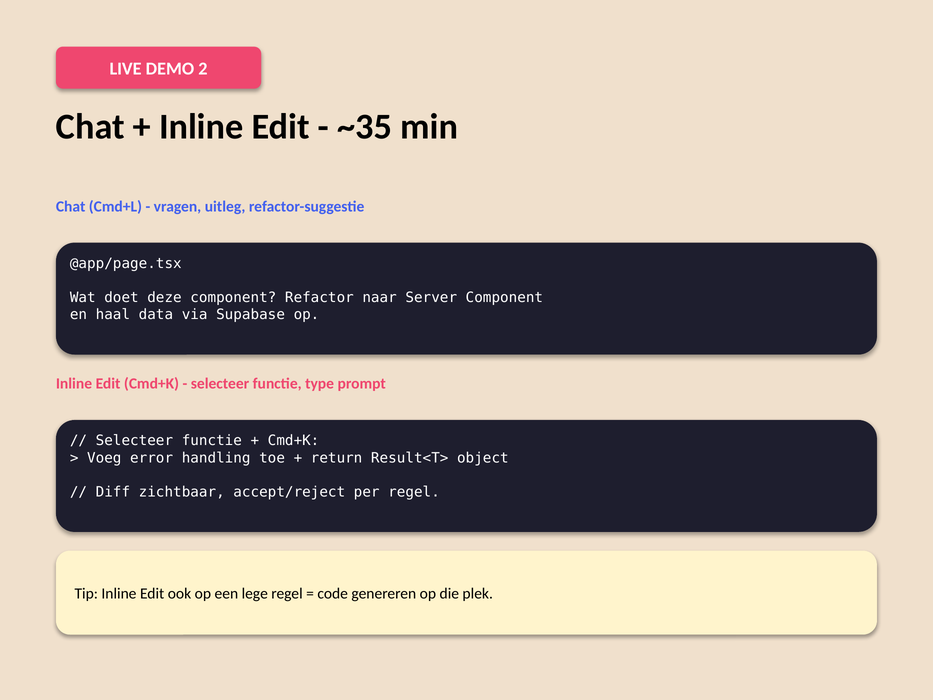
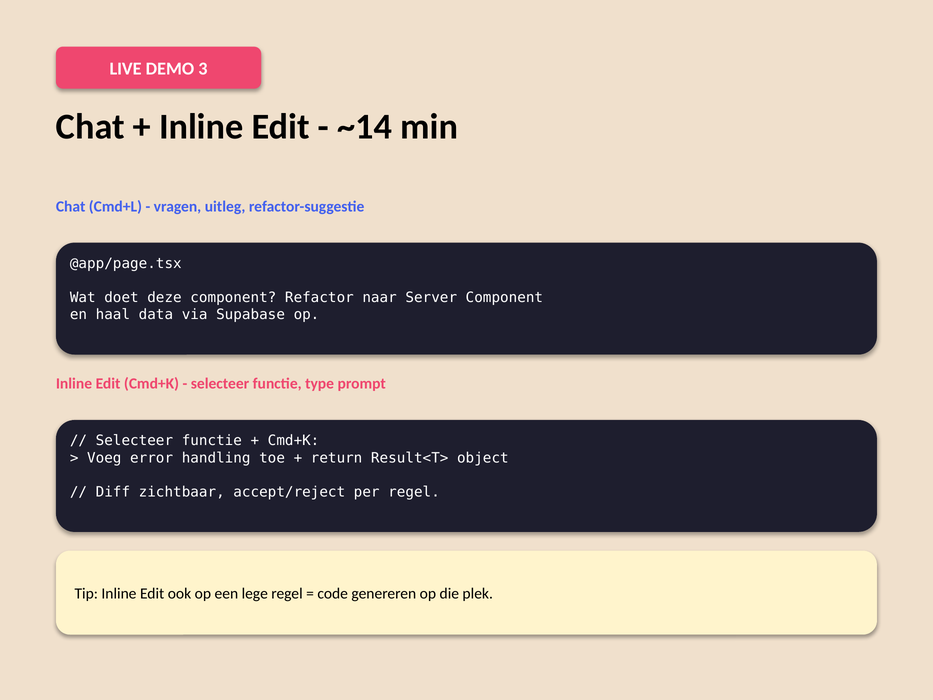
2: 2 -> 3 (203, 69)
~35: ~35 -> ~14 (365, 127)
